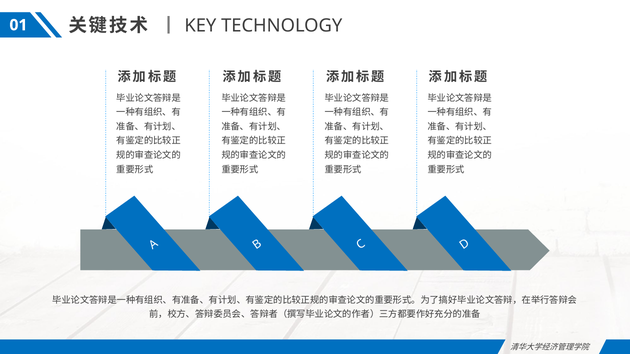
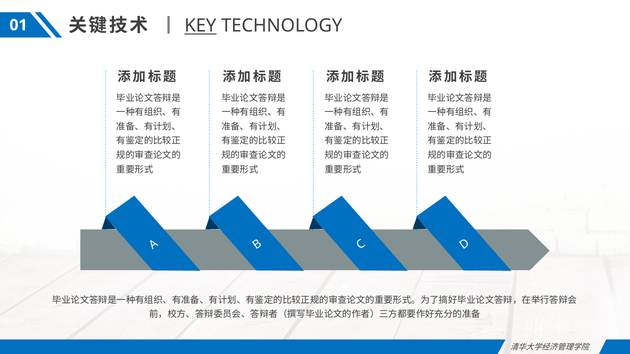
KEY underline: none -> present (200, 26)
